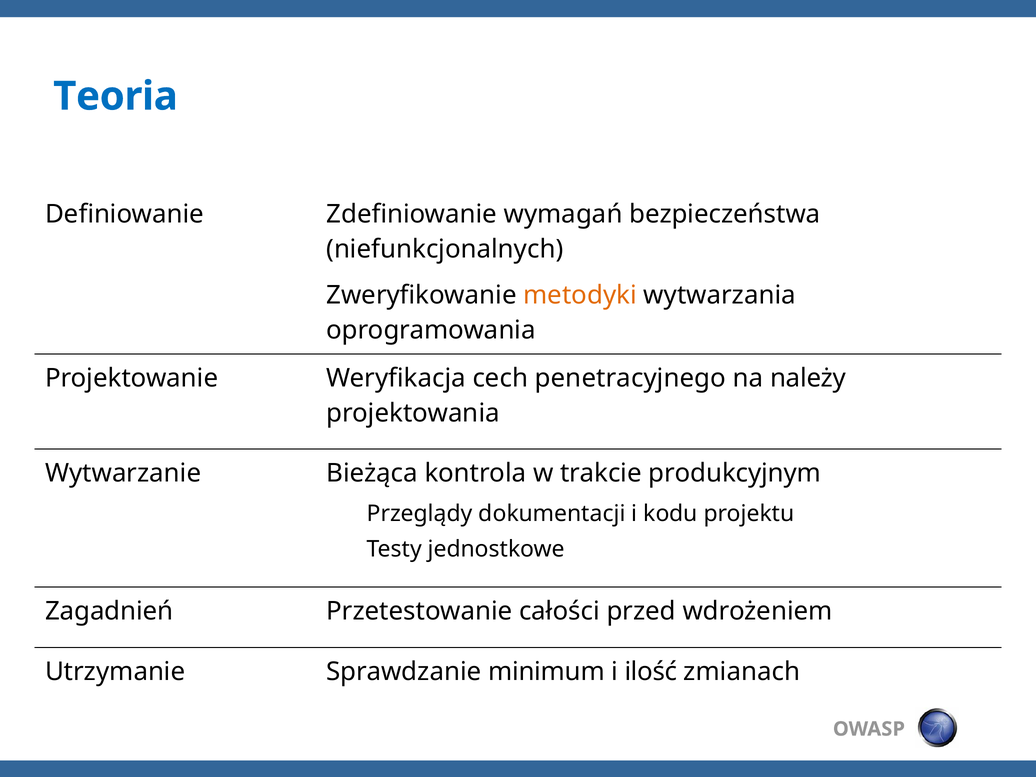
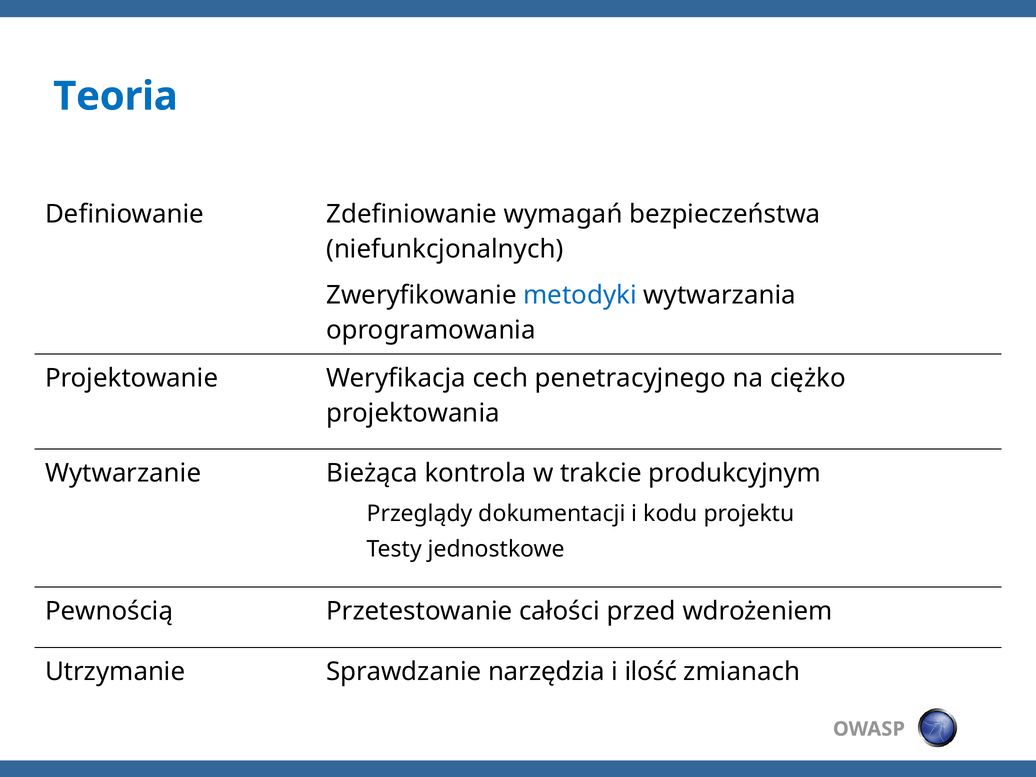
metodyki colour: orange -> blue (580, 295)
należy: należy -> ciężko (808, 378)
Zagadnień: Zagadnień -> Pewnością (109, 611)
minimum: minimum -> narzędzia (546, 672)
